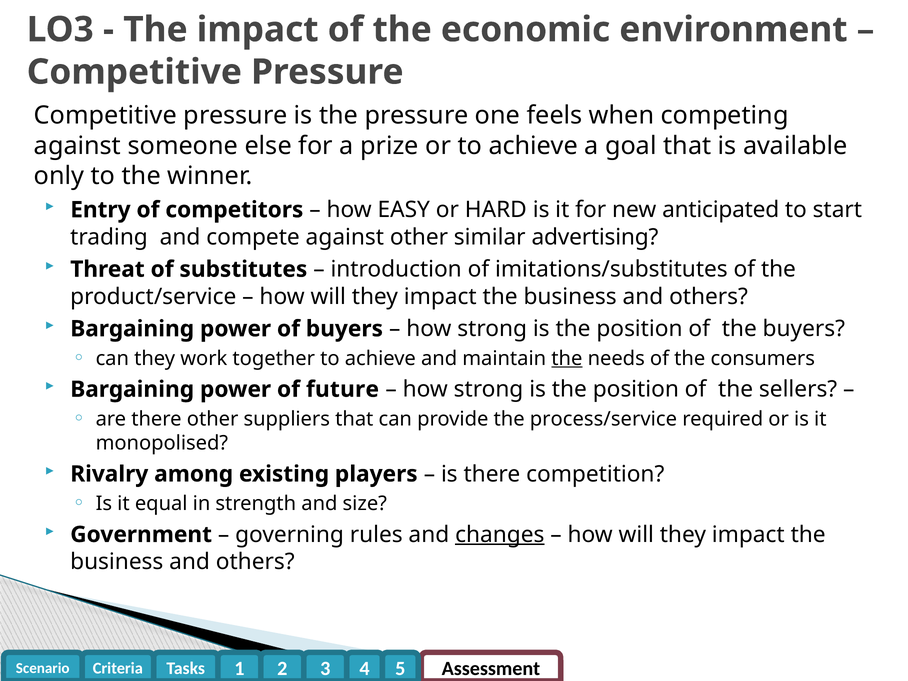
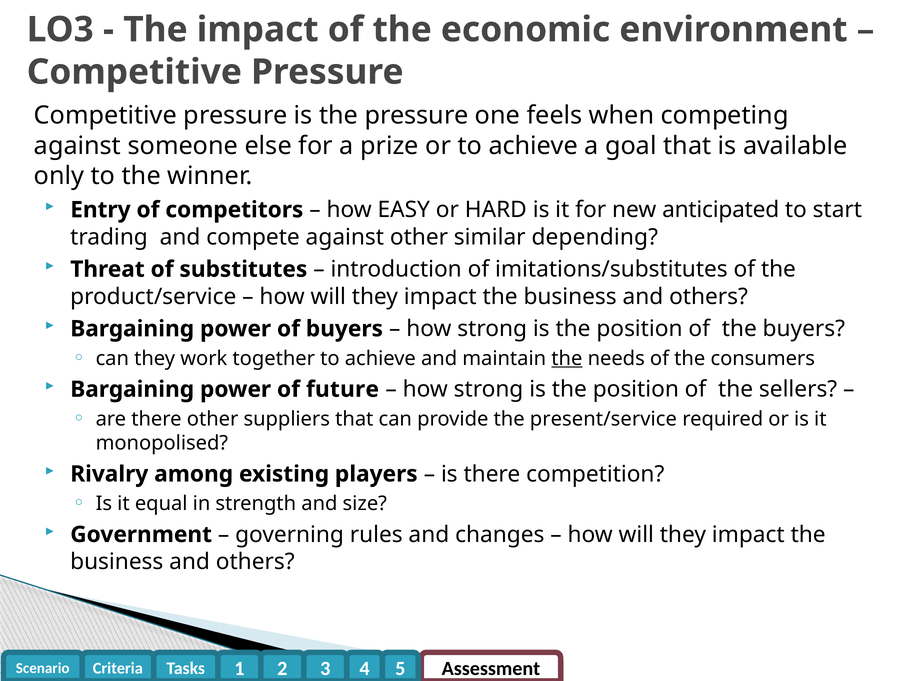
advertising: advertising -> depending (595, 237)
process/service: process/service -> present/service (603, 419)
changes underline: present -> none (500, 535)
